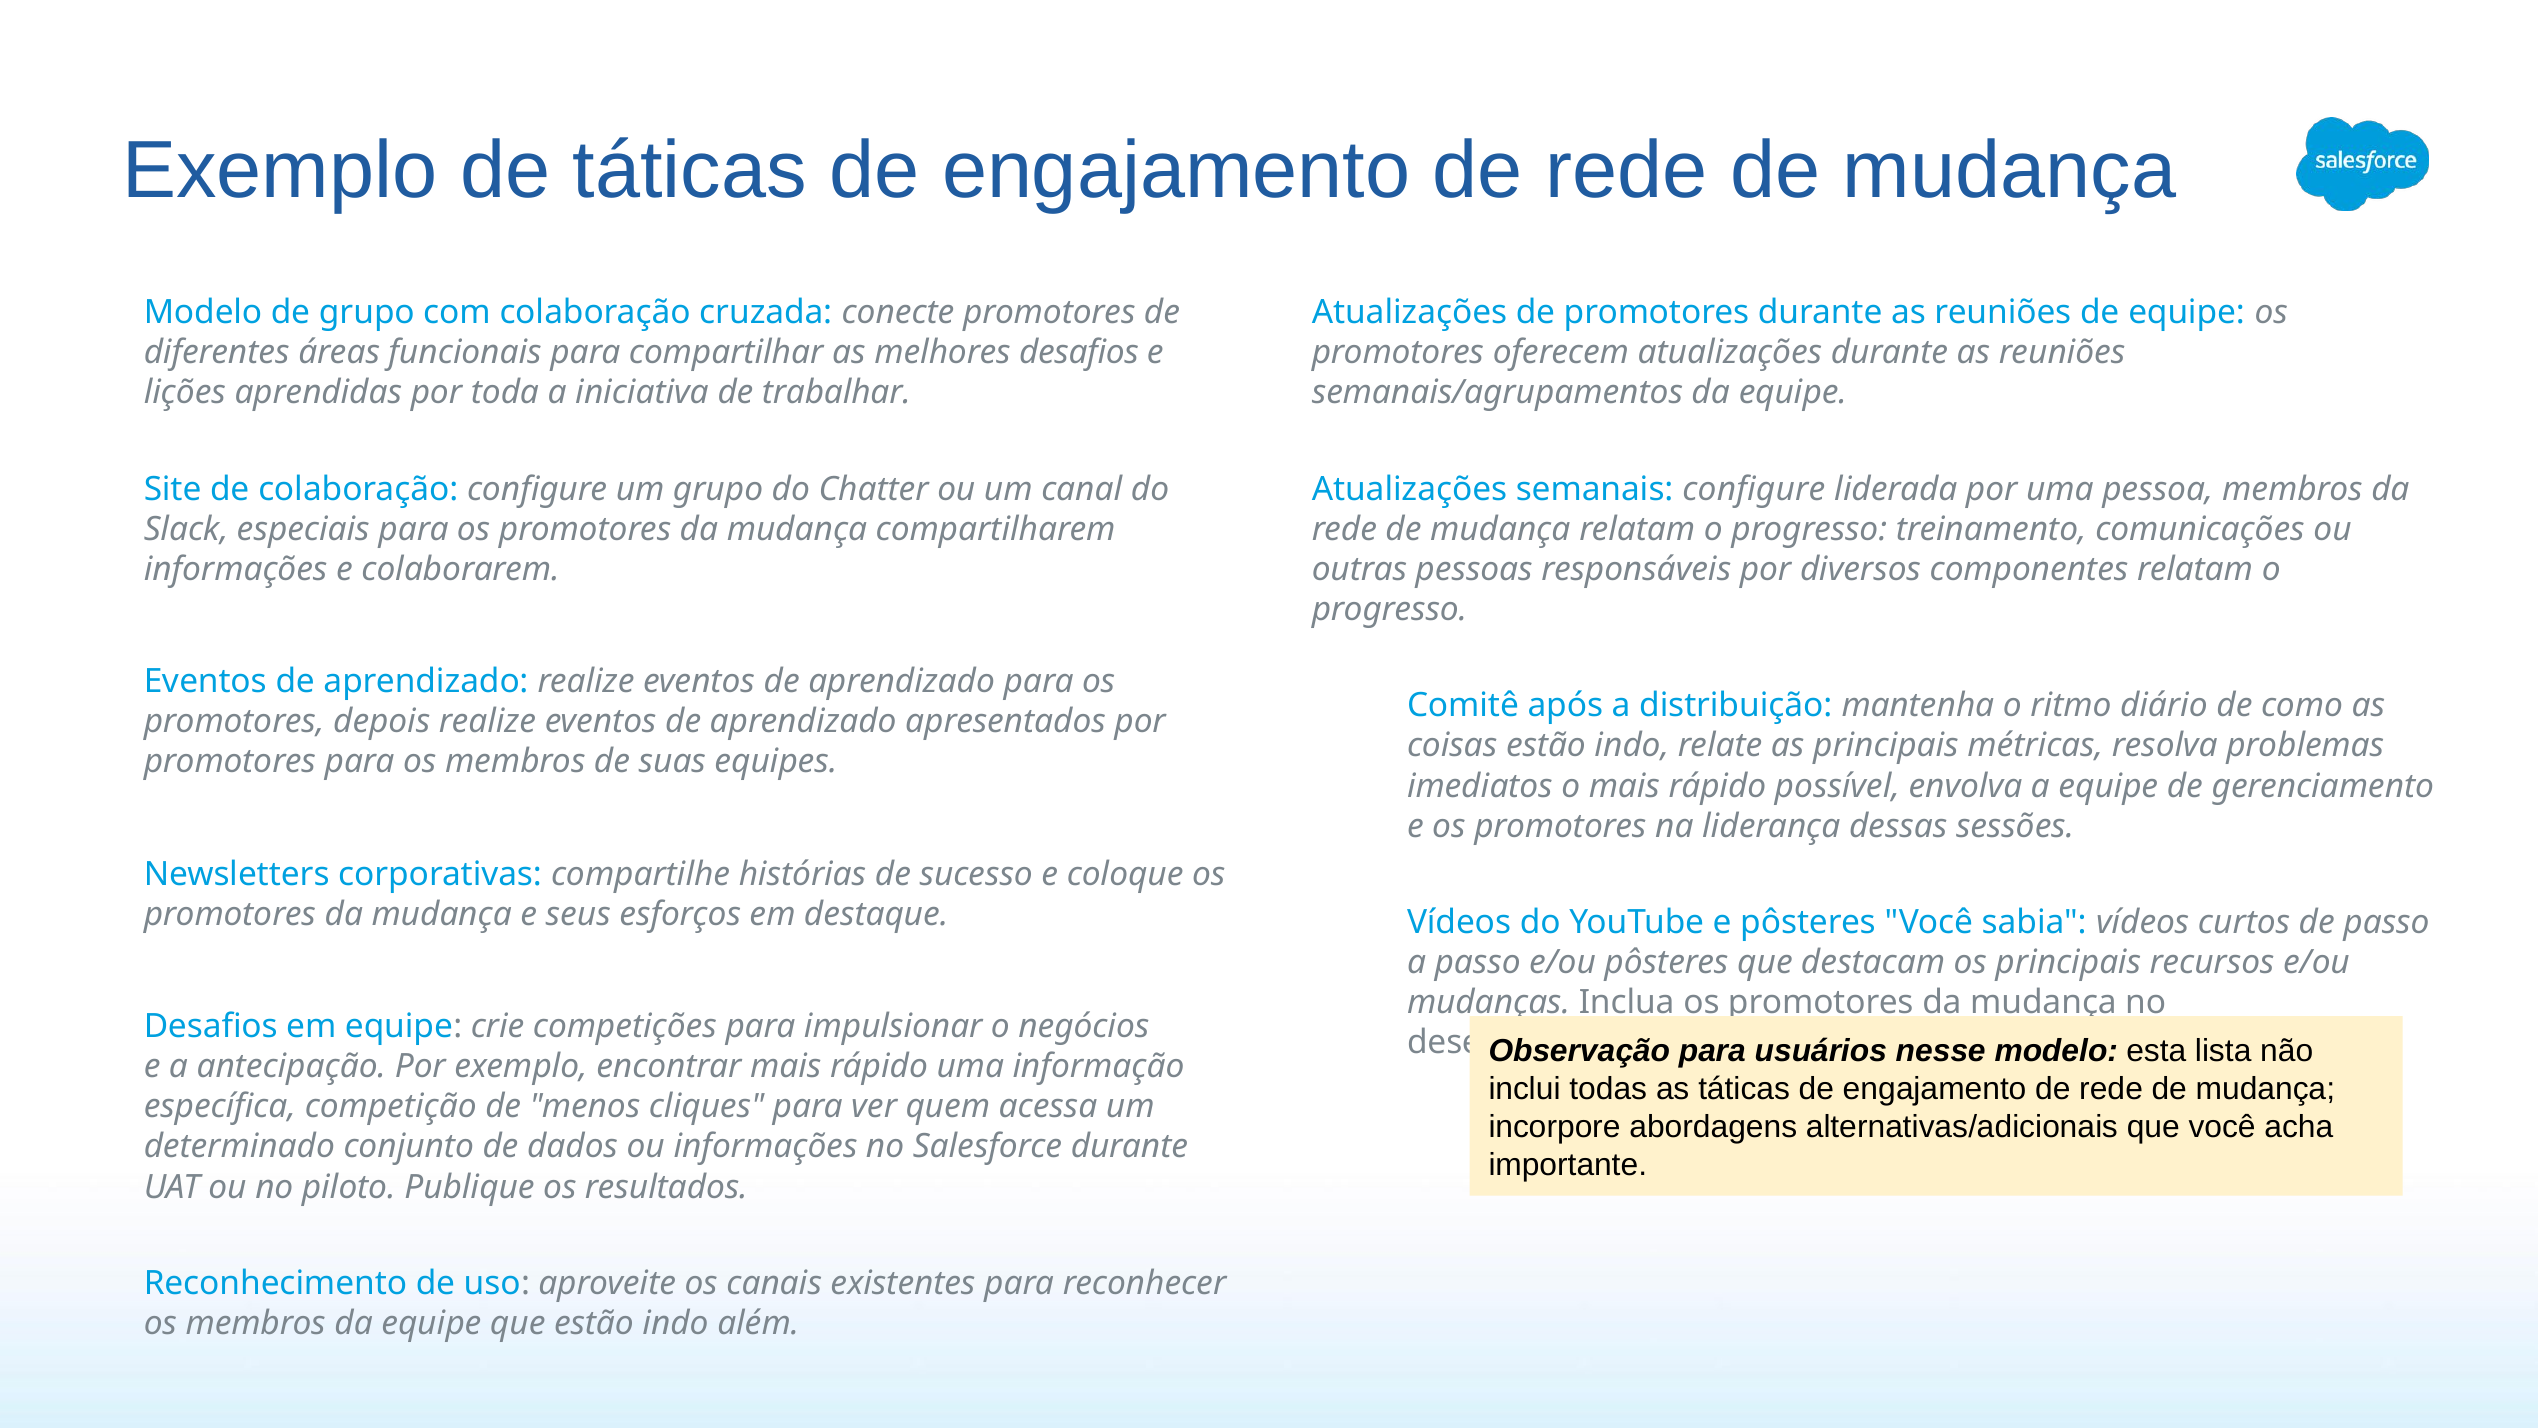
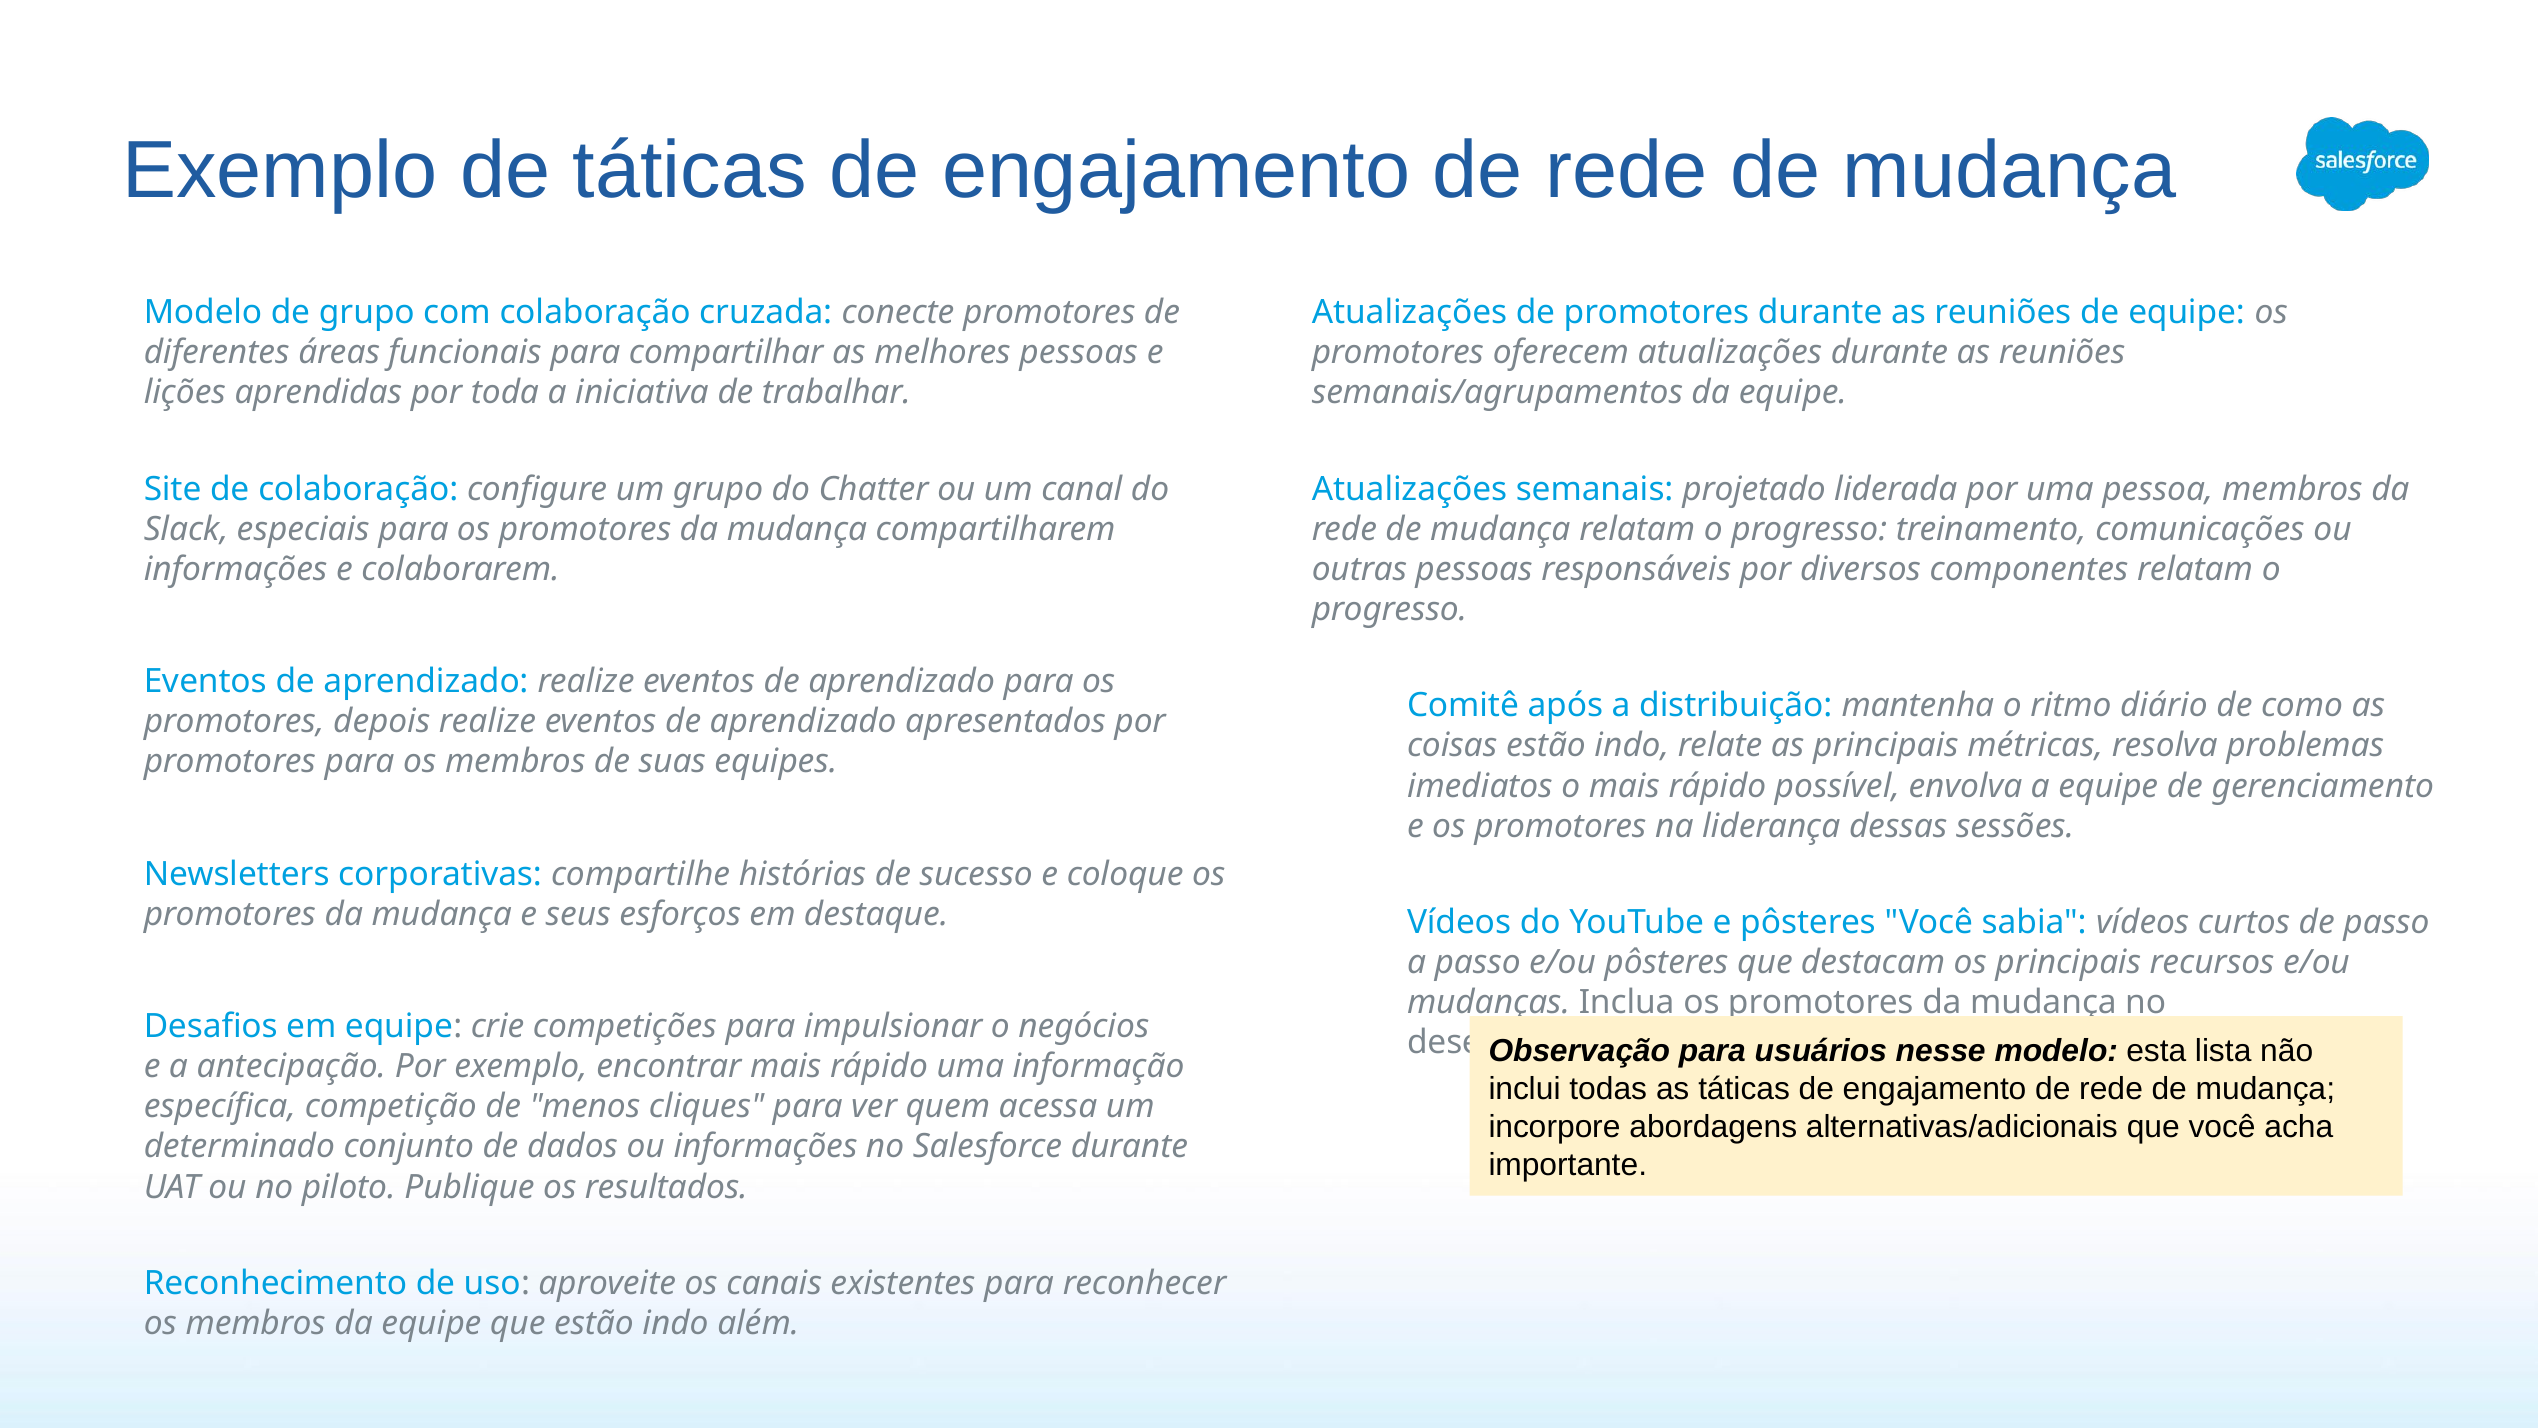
melhores desafios: desafios -> pessoas (1079, 353)
semanais configure: configure -> projetado (1754, 489)
